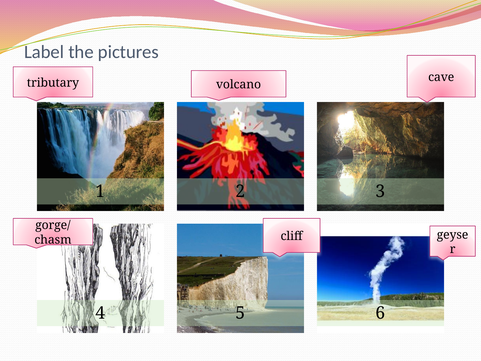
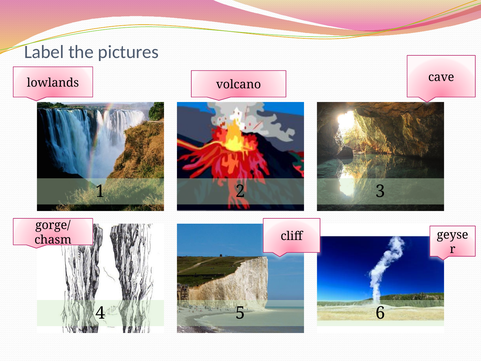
tributary: tributary -> lowlands (53, 83)
